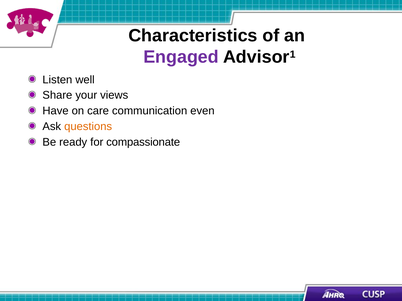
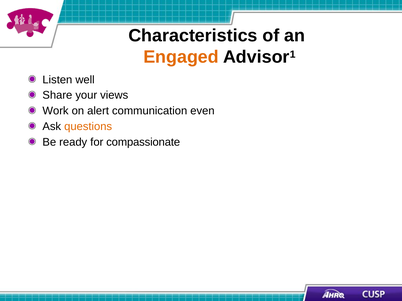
Engaged colour: purple -> orange (181, 57)
Have: Have -> Work (56, 111)
care: care -> alert (98, 111)
